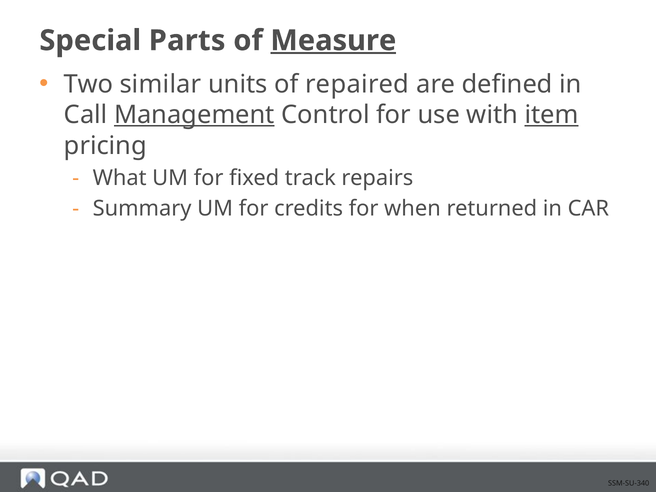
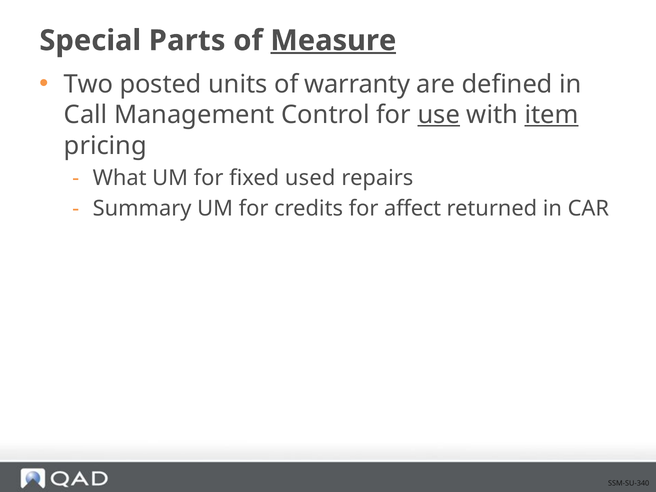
similar: similar -> posted (161, 84)
repaired: repaired -> warranty (357, 84)
Management underline: present -> none (194, 115)
use underline: none -> present (439, 115)
track: track -> used (310, 178)
when: when -> affect (413, 209)
